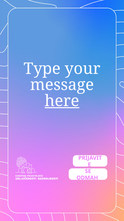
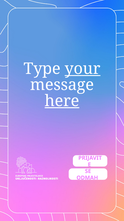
your underline: none -> present (83, 68)
